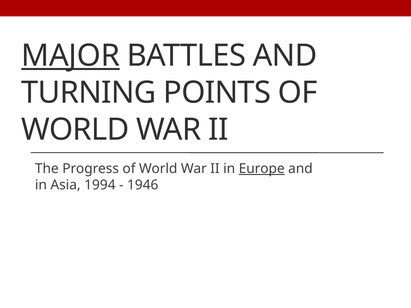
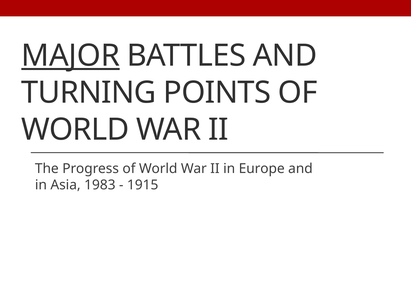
Europe underline: present -> none (262, 169)
1994: 1994 -> 1983 (100, 185)
1946: 1946 -> 1915 (143, 185)
